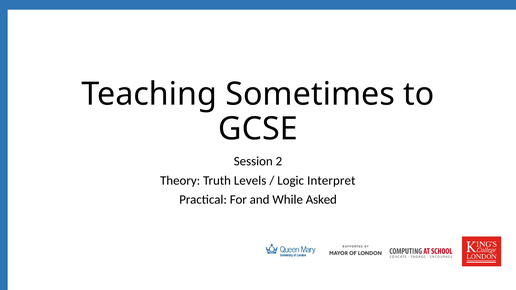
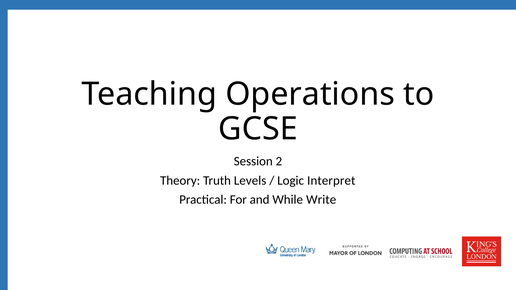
Sometimes: Sometimes -> Operations (310, 94)
Asked: Asked -> Write (321, 200)
